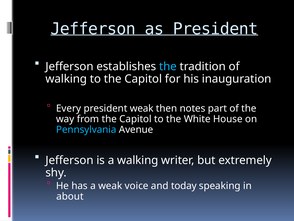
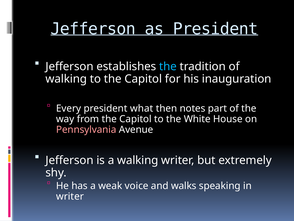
president weak: weak -> what (142, 108)
Pennsylvania colour: light blue -> pink (86, 129)
today: today -> walks (184, 185)
about: about -> writer (70, 196)
